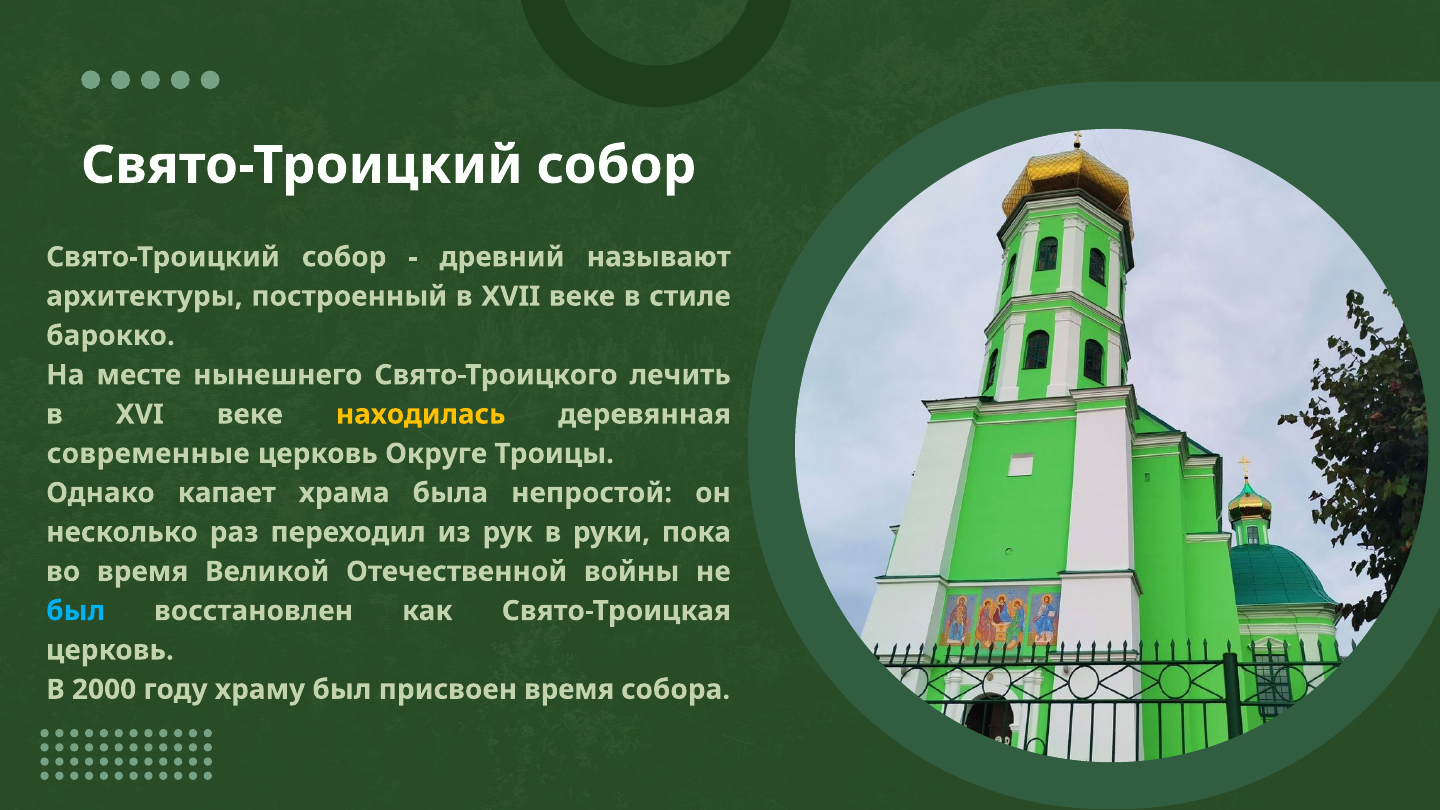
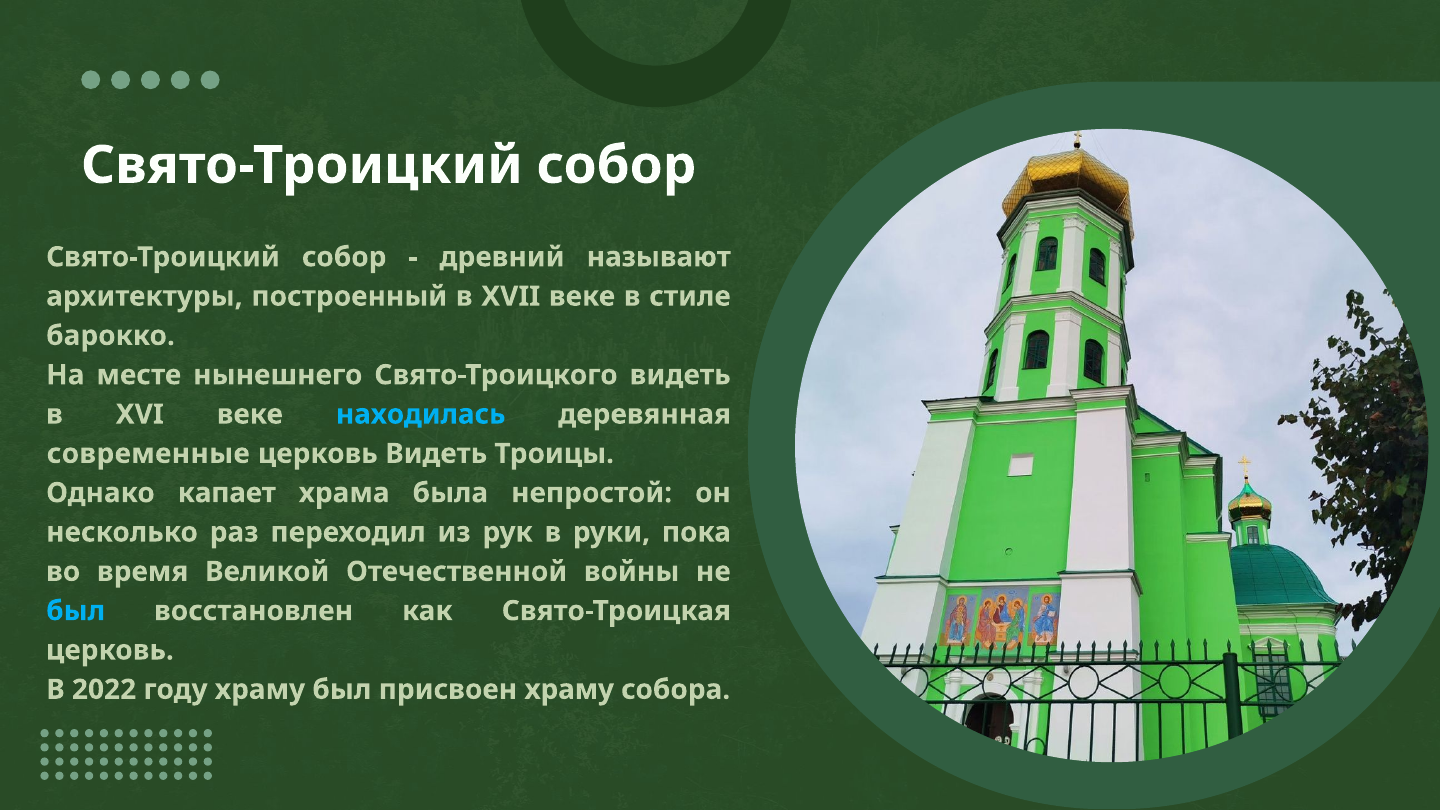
Свято-Троицкого лечить: лечить -> видеть (680, 375)
находилась colour: yellow -> light blue (421, 414)
церковь Округе: Округе -> Видеть (436, 454)
2000: 2000 -> 2022 (104, 690)
присвоен время: время -> храму (569, 690)
